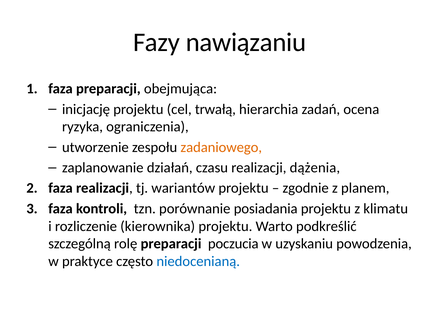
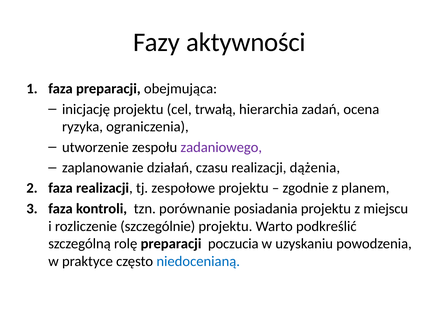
nawiązaniu: nawiązaniu -> aktywności (246, 42)
zadaniowego colour: orange -> purple (221, 147)
wariantów: wariantów -> zespołowe (183, 188)
klimatu: klimatu -> miejscu (386, 209)
kierownika: kierownika -> szczególnie (158, 226)
